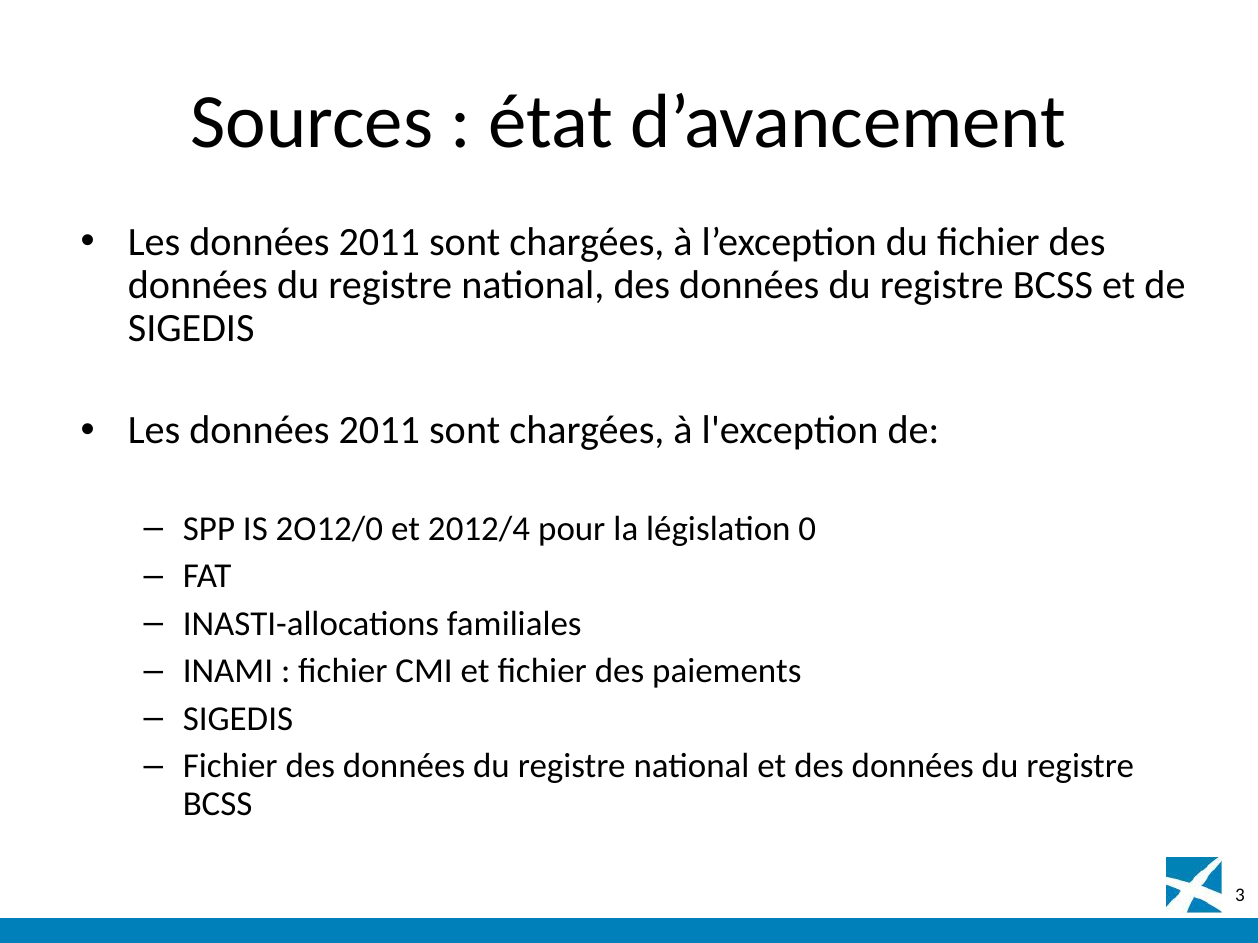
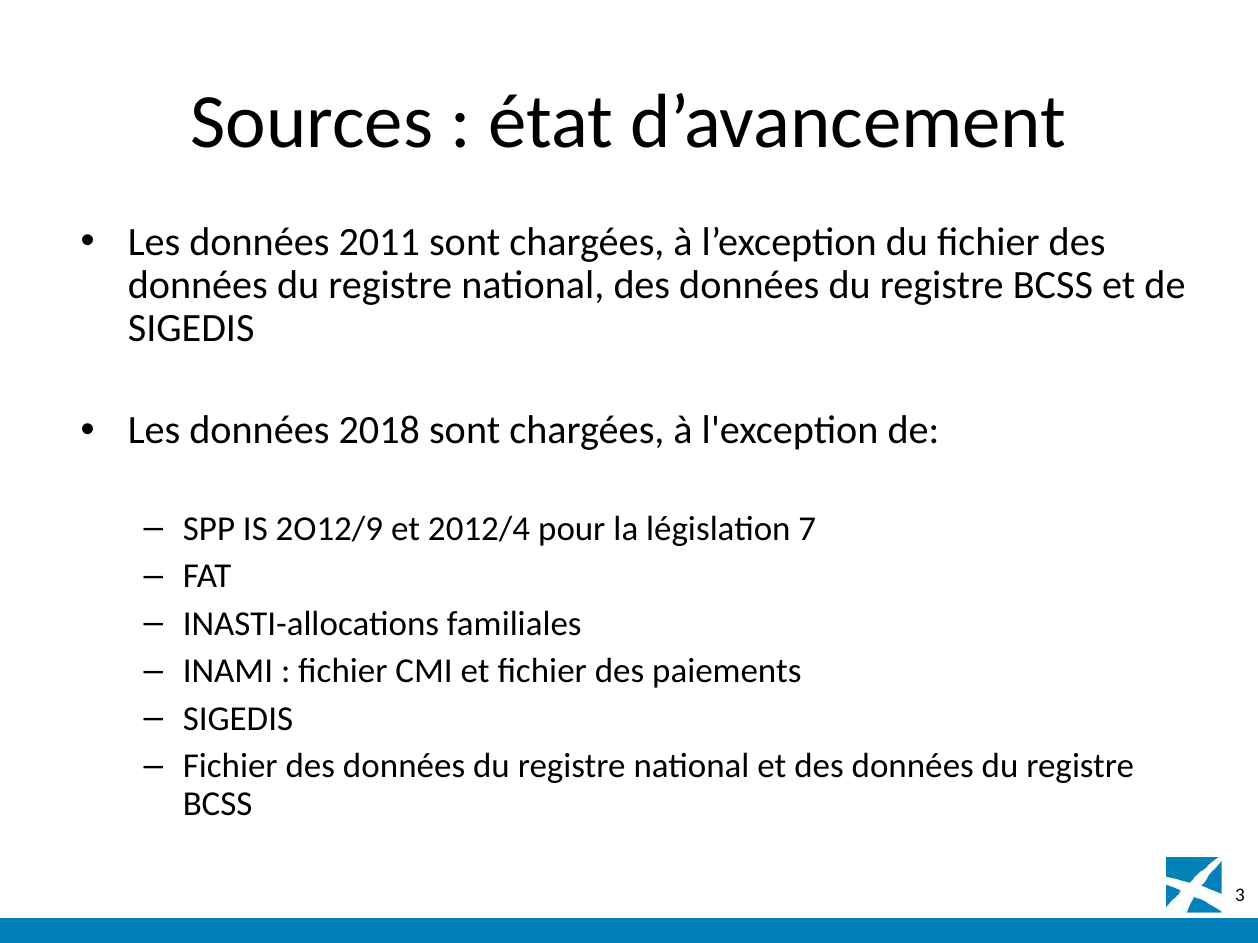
2011: 2011 -> 2018 (379, 431)
2O12/0: 2O12/0 -> 2O12/9 (329, 529)
0: 0 -> 7 (807, 529)
